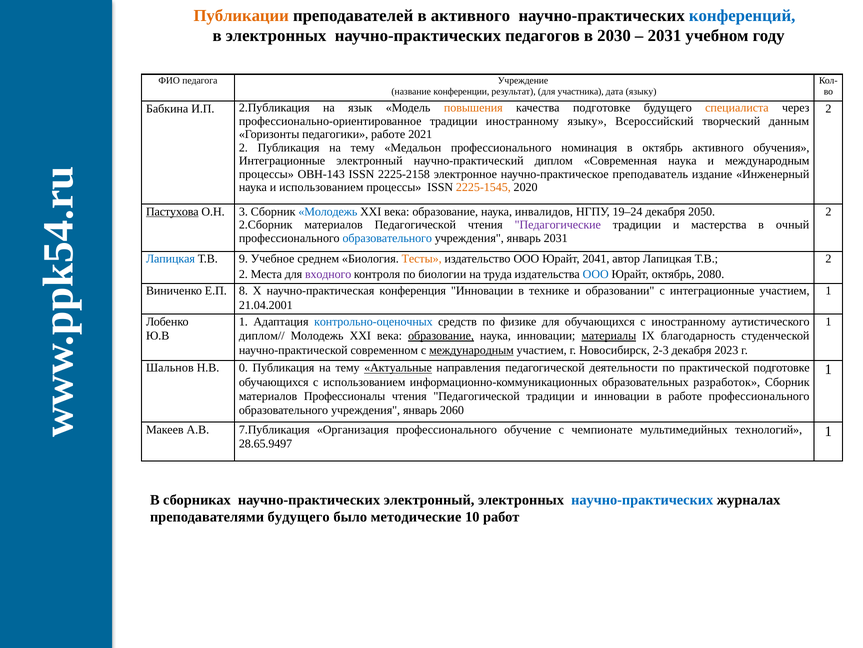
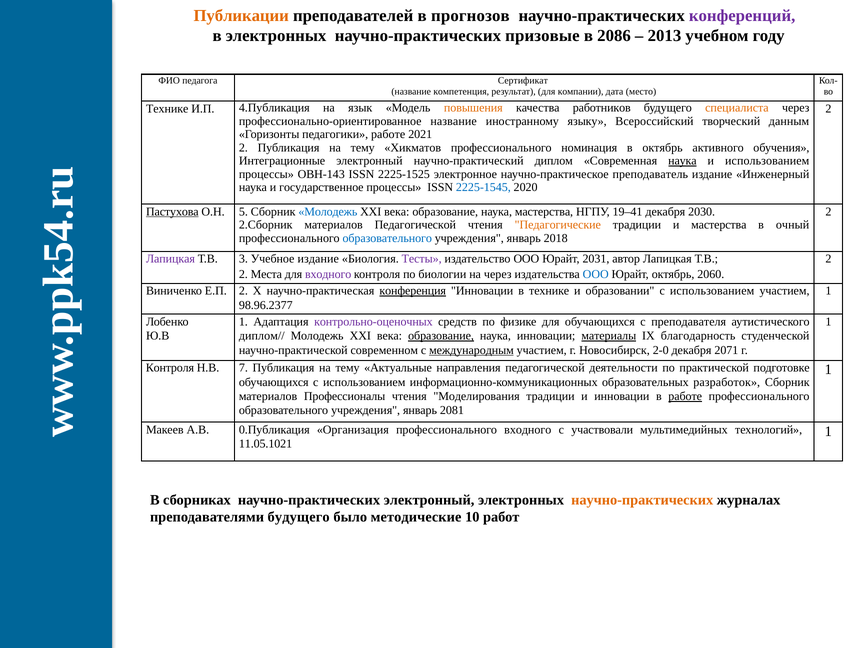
в активного: активного -> прогнозов (470, 16)
конференций colour: blue -> purple (742, 16)
педагогов: педагогов -> призовые (542, 36)
2030: 2030 -> 2086 (614, 36)
2031: 2031 -> 2013 (664, 36)
Учреждение: Учреждение -> Сертификат (523, 80)
конференции: конференции -> компетенция (461, 92)
участника: участника -> компании (581, 92)
дата языку: языку -> место (641, 92)
Бабкина: Бабкина -> Технике (167, 109)
2.Публикация: 2.Публикация -> 4.Публикация (274, 108)
качества подготовке: подготовке -> работников (602, 108)
профессионально-ориентированное традиции: традиции -> название (454, 121)
Медальон: Медальон -> Хикматов (413, 147)
наука underline: none -> present (682, 161)
и международным: международным -> использованием (767, 161)
2225-2158: 2225-2158 -> 2225-1525 (404, 174)
и использованием: использованием -> государственное (321, 187)
2225-1545 colour: orange -> blue (483, 187)
О.Н 3: 3 -> 5 (243, 211)
наука инвалидов: инвалидов -> мастерства (544, 211)
19–24: 19–24 -> 19–41 (627, 211)
2050: 2050 -> 2030 (702, 211)
Педагогические colour: purple -> orange (558, 225)
январь 2031: 2031 -> 2018 (556, 238)
Лапицкая colour: blue -> purple (170, 259)
9: 9 -> 3 (243, 259)
Учебное среднем: среднем -> издание (318, 259)
Тесты colour: orange -> purple (422, 259)
2041: 2041 -> 2031 (596, 259)
на труда: труда -> через (498, 274)
2080: 2080 -> 2060 (711, 274)
Е.П 8: 8 -> 2 (243, 291)
конференция underline: none -> present (413, 291)
образовании с интеграционные: интеграционные -> использованием (712, 291)
21.04.2001: 21.04.2001 -> 98.96.2377 (266, 305)
контрольно-оценочных colour: blue -> purple (373, 321)
с иностранному: иностранному -> преподавателя (689, 321)
2-3: 2-3 -> 2-0 (661, 350)
2023: 2023 -> 2071 (726, 350)
Шальнов: Шальнов -> Контроля (170, 368)
0: 0 -> 7 (243, 368)
Актуальные underline: present -> none (398, 368)
чтения Педагогической: Педагогической -> Моделирования (477, 396)
работе underline: none -> present (685, 396)
2060: 2060 -> 2081 (452, 410)
7.Публикация: 7.Публикация -> 0.Публикация (274, 429)
профессионального обучение: обучение -> входного (528, 429)
чемпионате: чемпионате -> участвовали (602, 429)
28.65.9497: 28.65.9497 -> 11.05.1021 (266, 443)
научно-практических colour: blue -> orange (642, 499)
